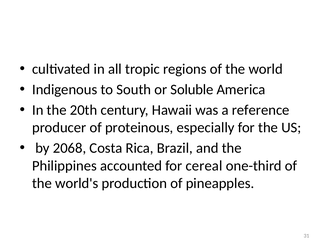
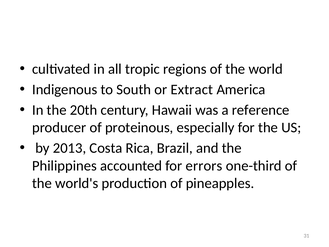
Soluble: Soluble -> Extract (192, 89)
2068: 2068 -> 2013 (70, 148)
cereal: cereal -> errors (204, 166)
